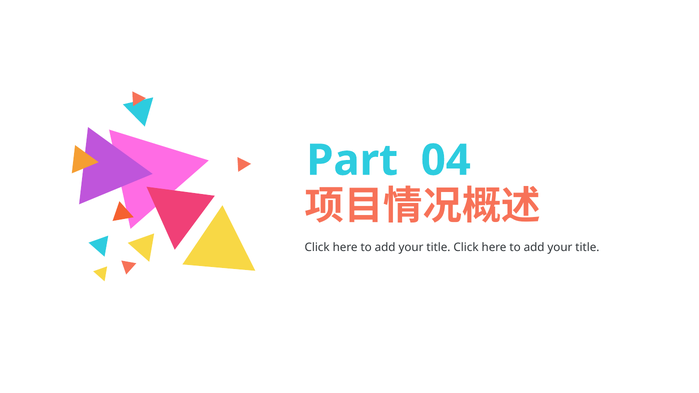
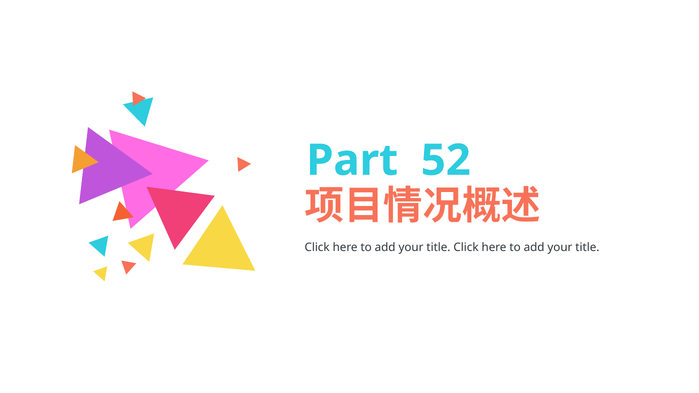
04: 04 -> 52 (446, 161)
